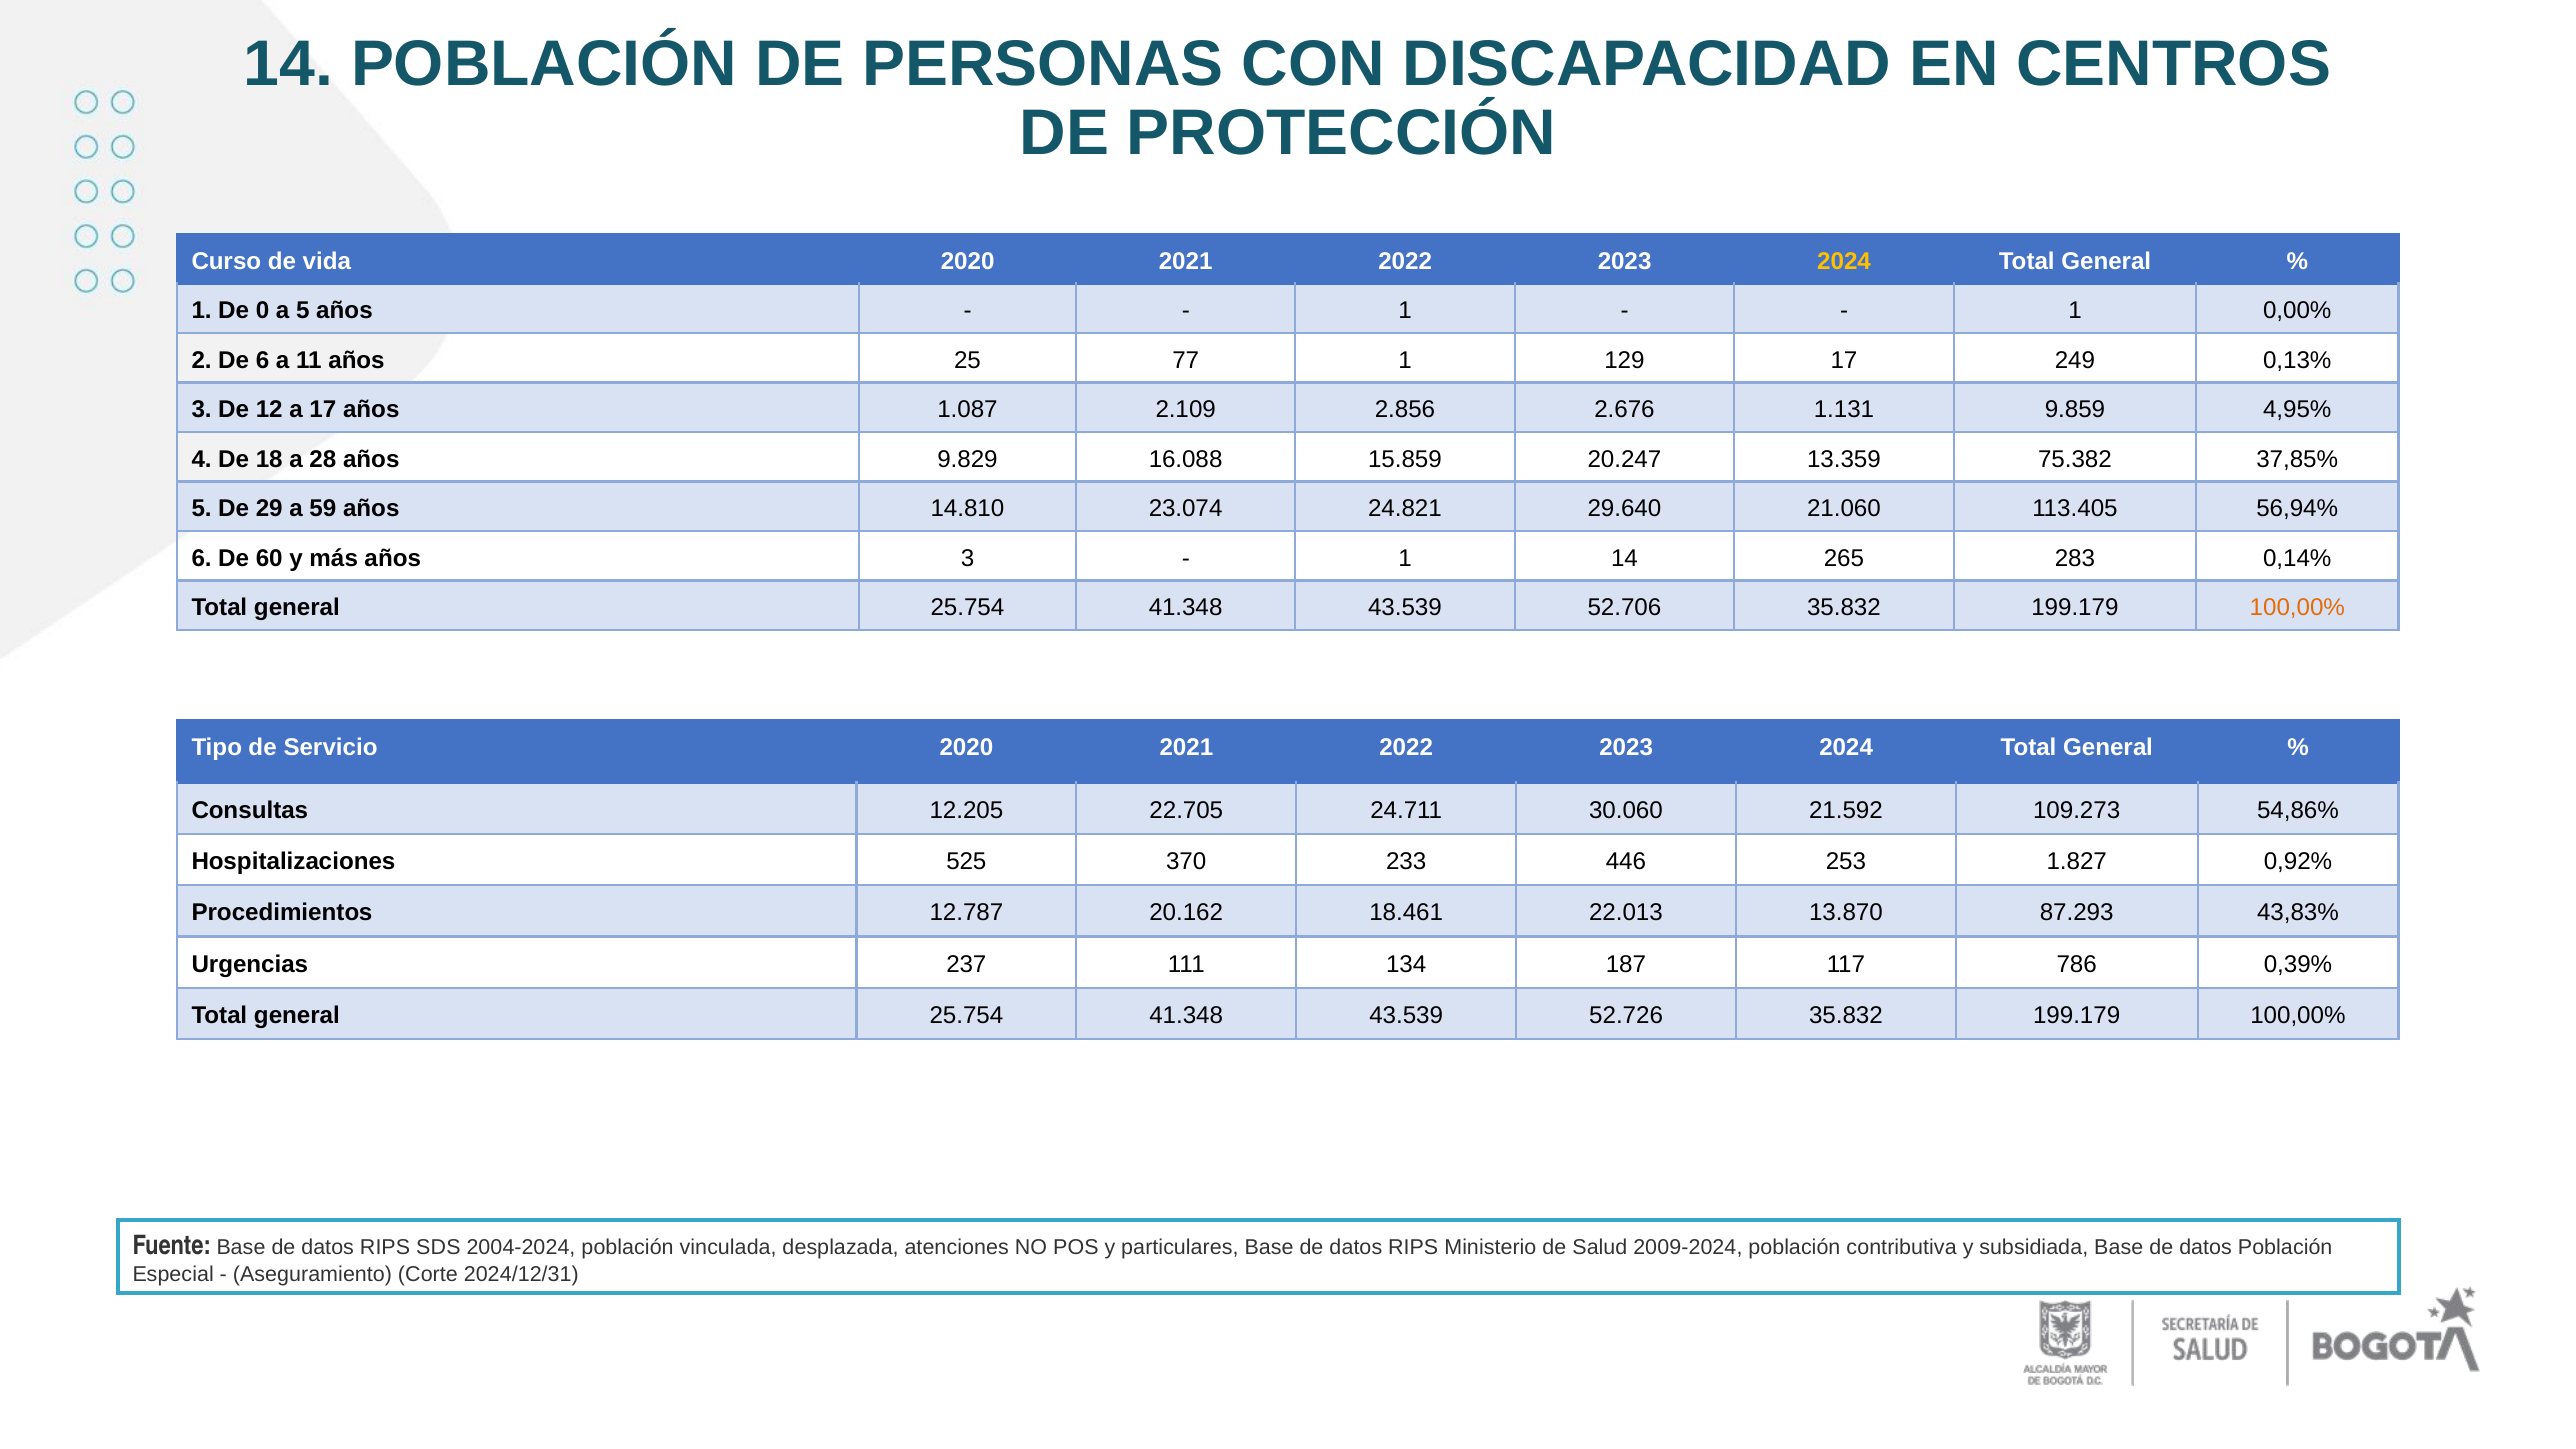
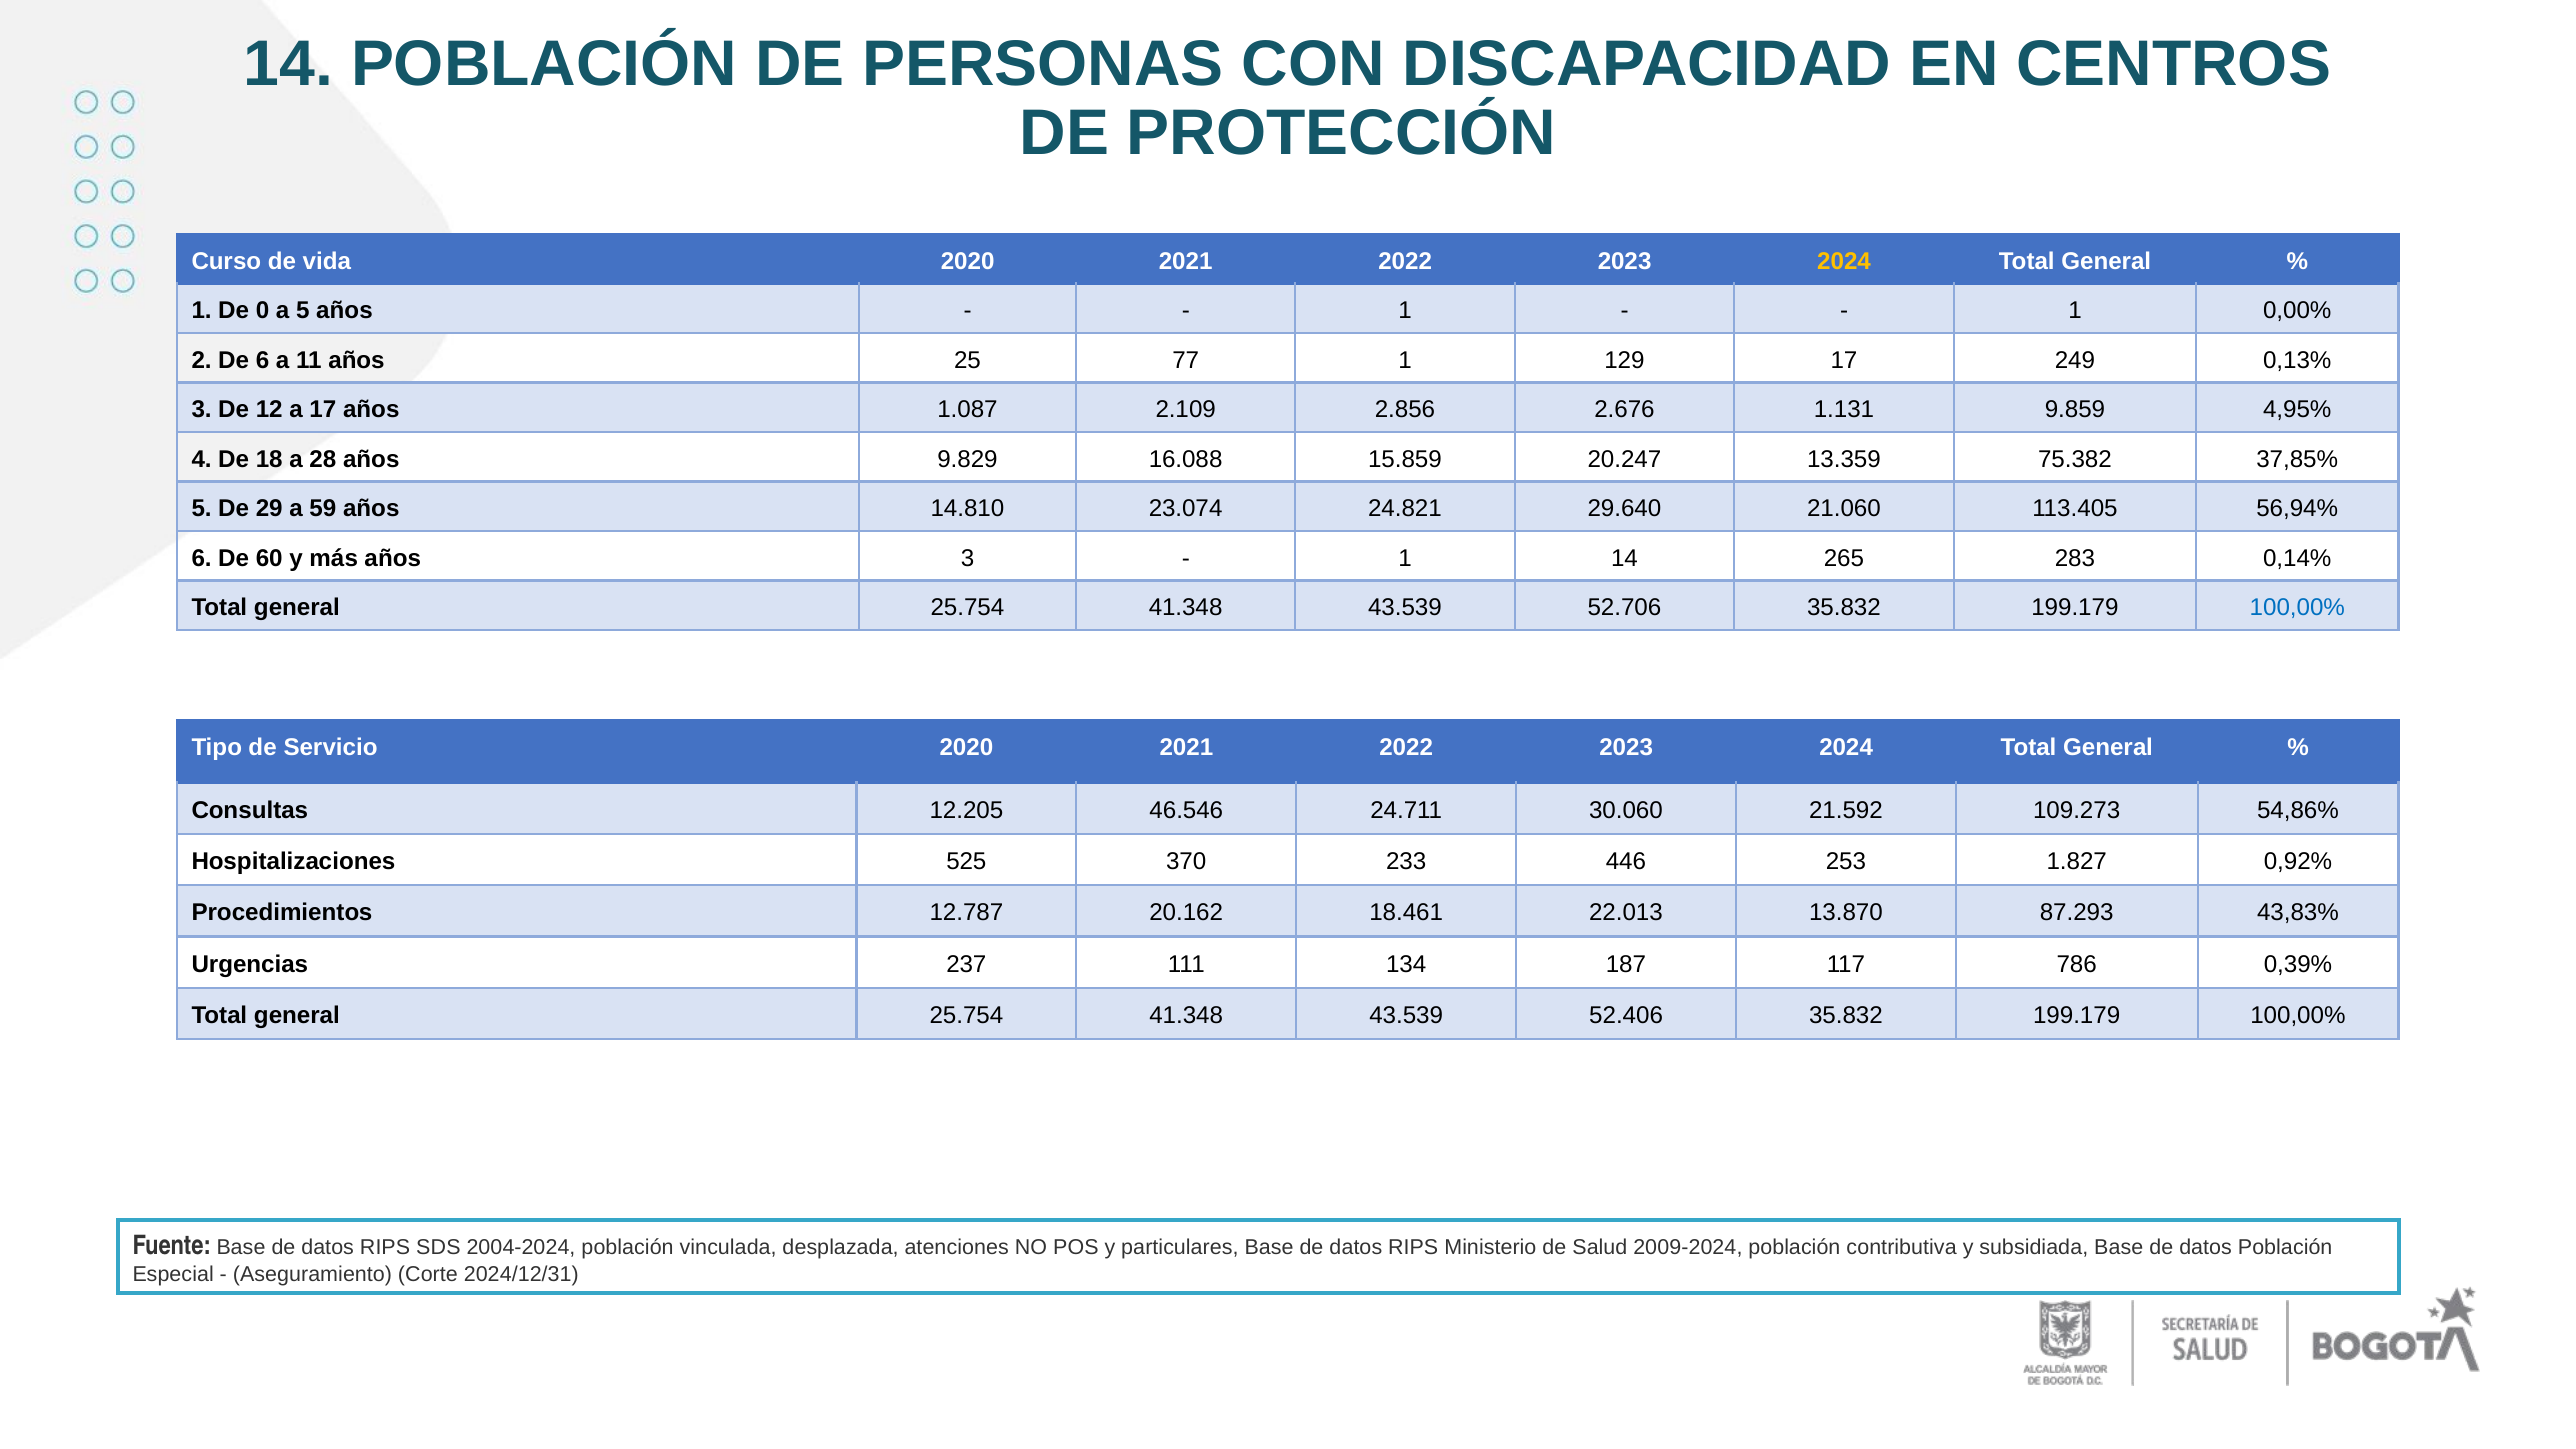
100,00% colour: orange -> blue (2297, 608)
22.705: 22.705 -> 46.546 (1186, 810)
52.726: 52.726 -> 52.406 (1626, 1015)
